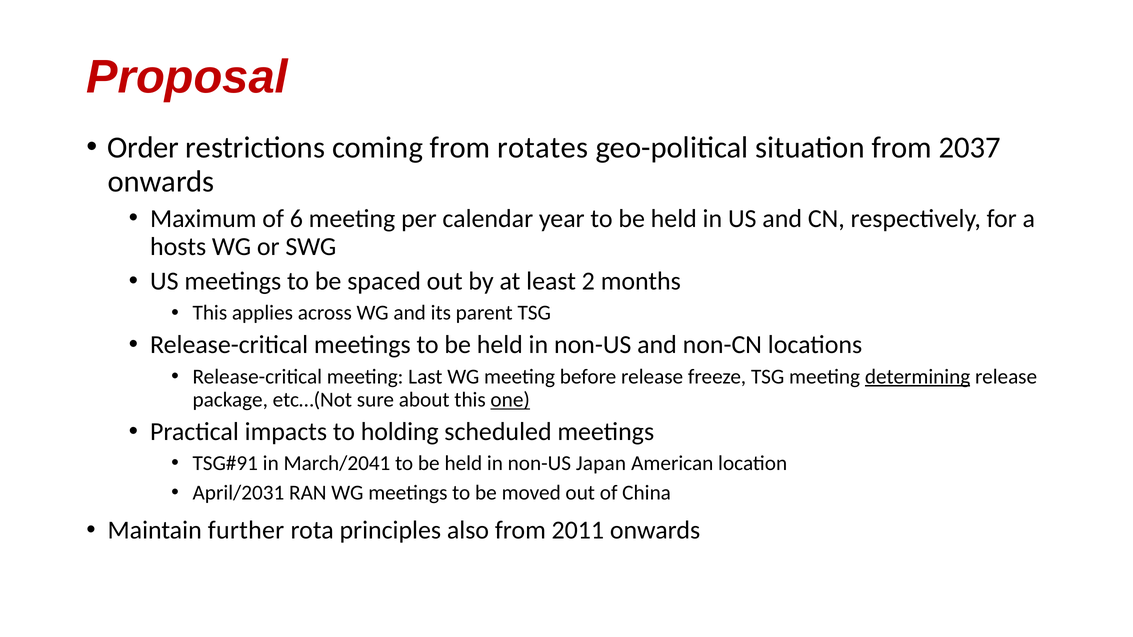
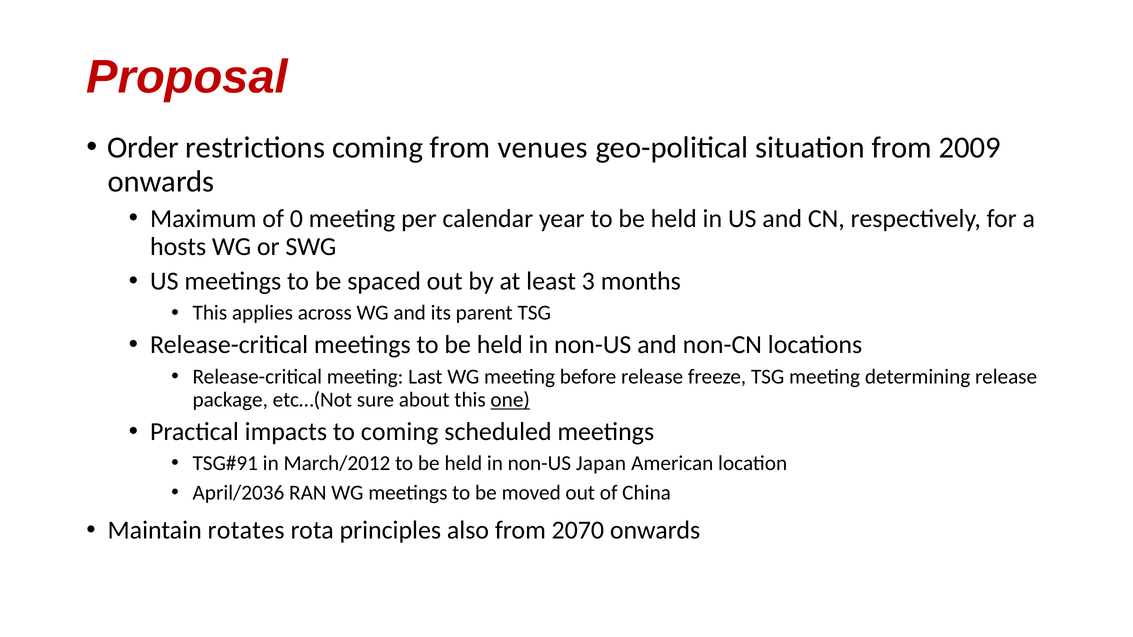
rotates: rotates -> venues (543, 148)
2037: 2037 -> 2009 (970, 148)
6: 6 -> 0 (296, 219)
2: 2 -> 3 (588, 281)
determining underline: present -> none (918, 377)
to holding: holding -> coming (400, 432)
March/2041: March/2041 -> March/2012 (337, 464)
April/2031: April/2031 -> April/2036 (238, 493)
further: further -> rotates (246, 531)
2011: 2011 -> 2070 (578, 531)
